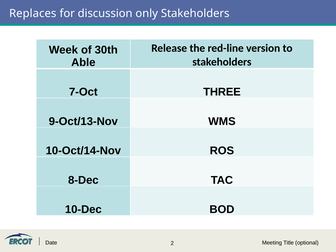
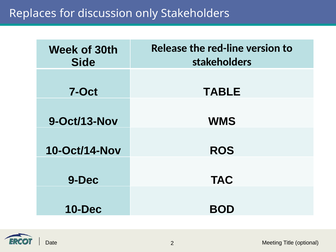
Able: Able -> Side (83, 63)
THREE: THREE -> TABLE (222, 92)
8-Dec: 8-Dec -> 9-Dec (83, 180)
